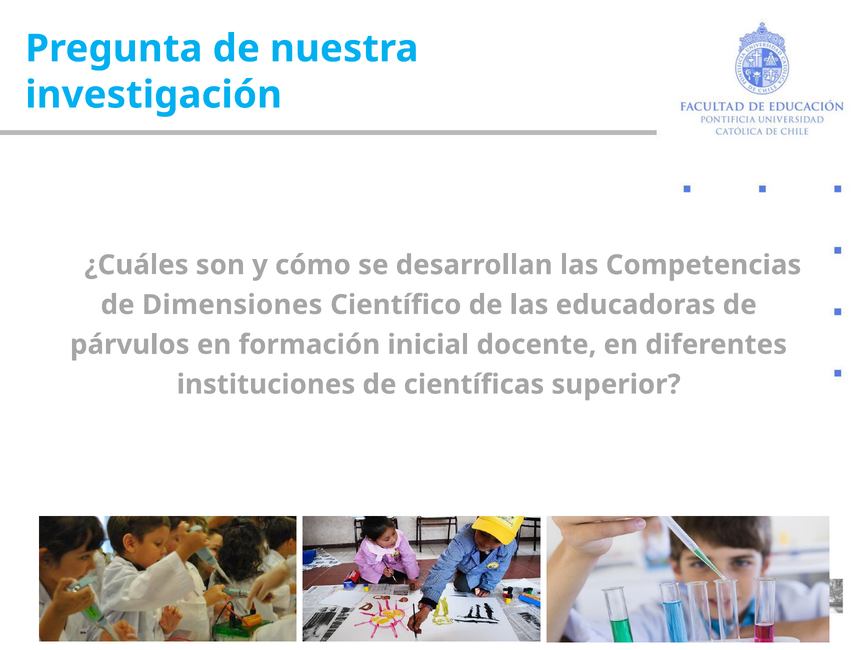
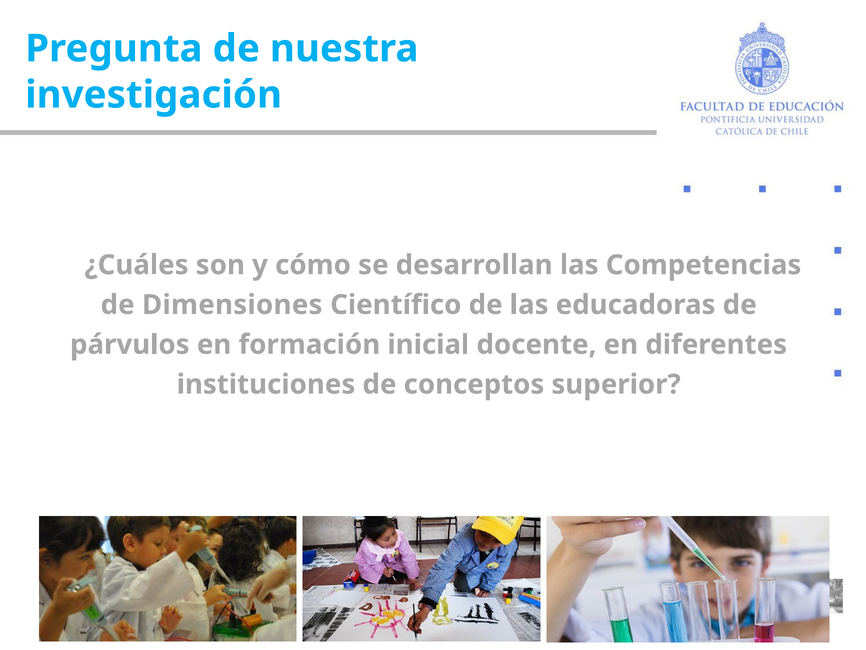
científicas: científicas -> conceptos (474, 384)
